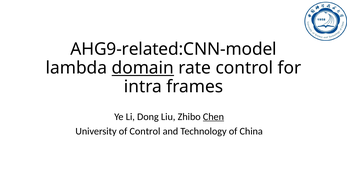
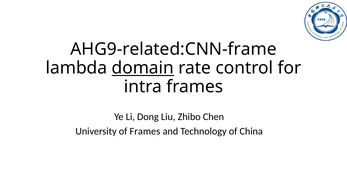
AHG9-related:CNN-model: AHG9-related:CNN-model -> AHG9-related:CNN-frame (173, 49)
Chen underline: present -> none (213, 117)
of Control: Control -> Frames (145, 131)
